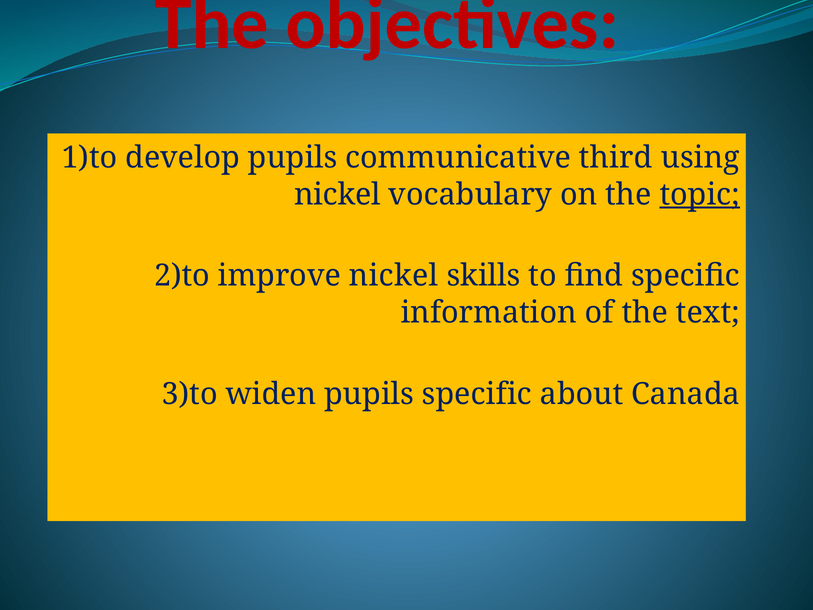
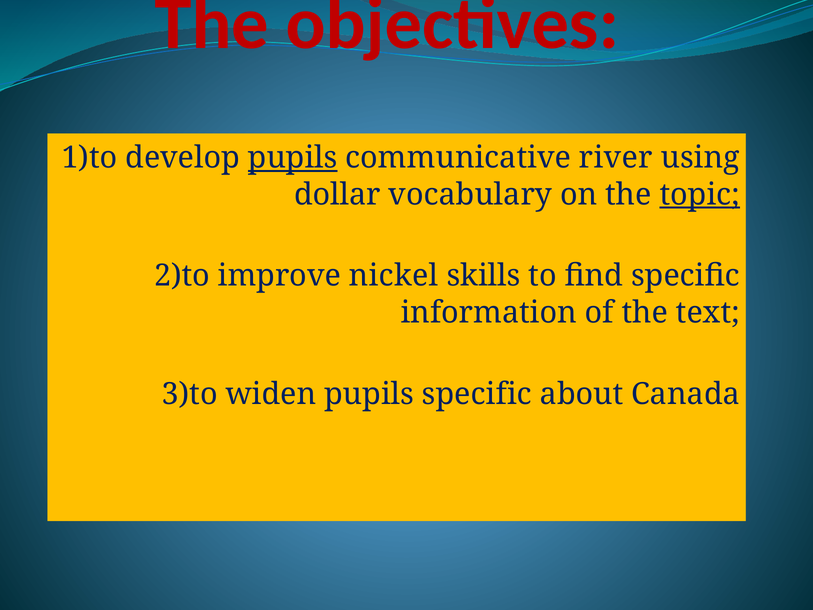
pupils underline: none -> present (293, 158)
third: third -> river (616, 158)
nickel: nickel -> dollar (337, 194)
